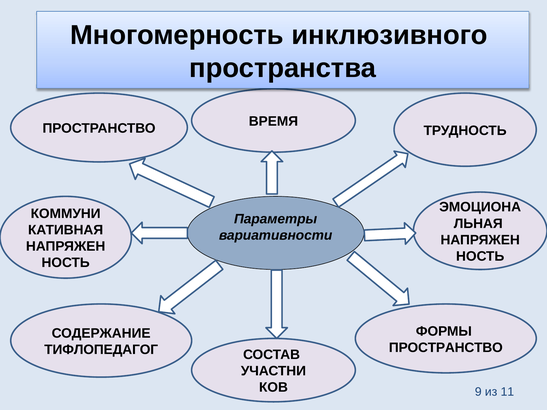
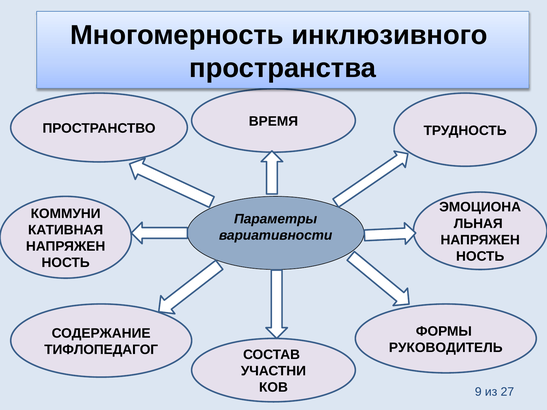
ПРОСТРАНСТВО: ПРОСТРАНСТВО -> РУКОВОДИТЕЛЬ (446, 348)
11: 11 -> 27 (507, 392)
